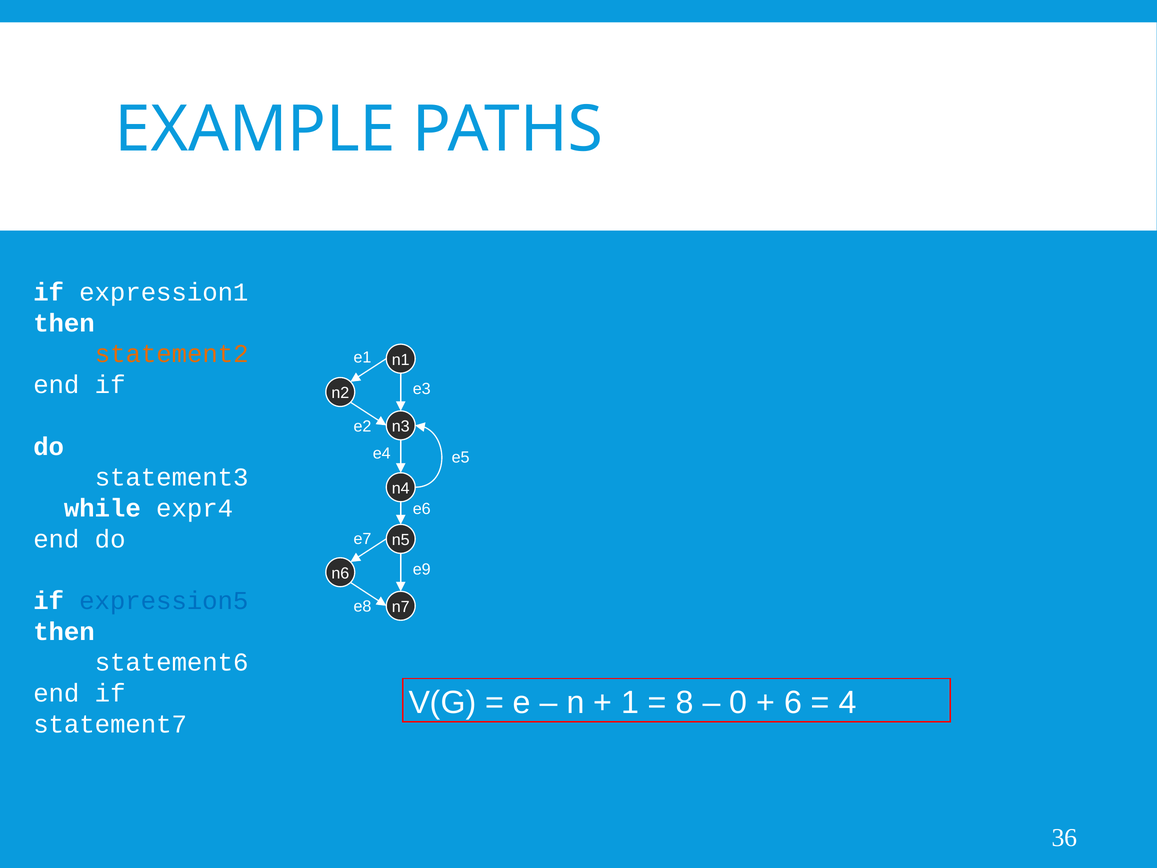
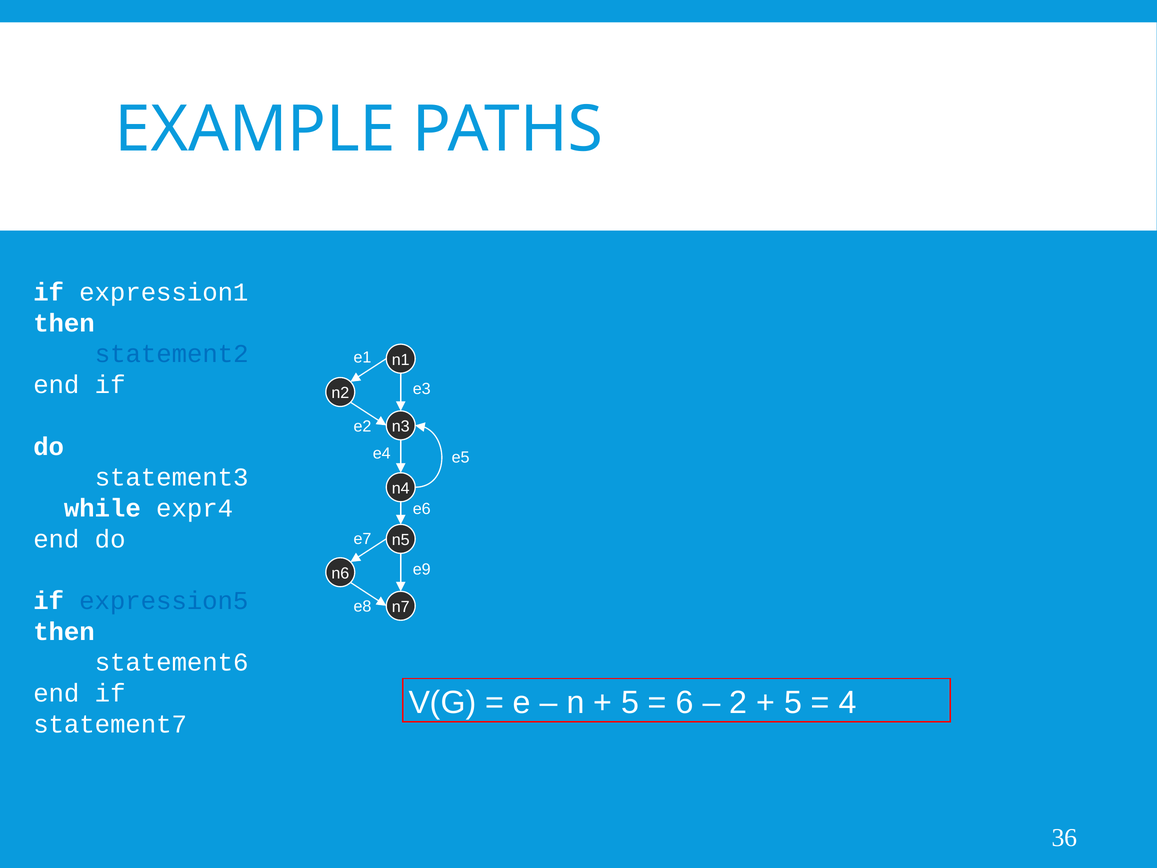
statement2 colour: orange -> blue (172, 354)
1: 1 -> 5 (630, 702)
8: 8 -> 6 (685, 702)
0: 0 -> 2 (738, 702)
6: 6 -> 5 (793, 702)
